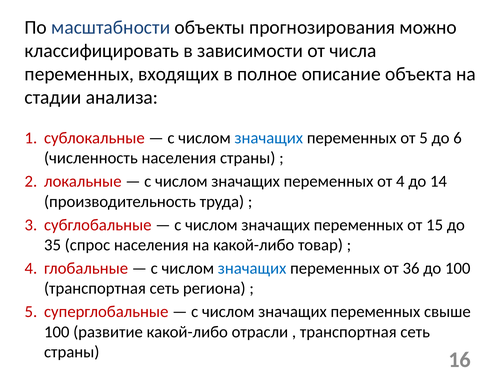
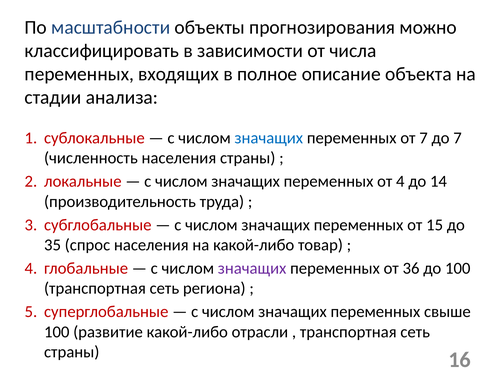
от 5: 5 -> 7 (424, 138)
до 6: 6 -> 7 (458, 138)
значащих colour: blue -> purple (252, 268)
